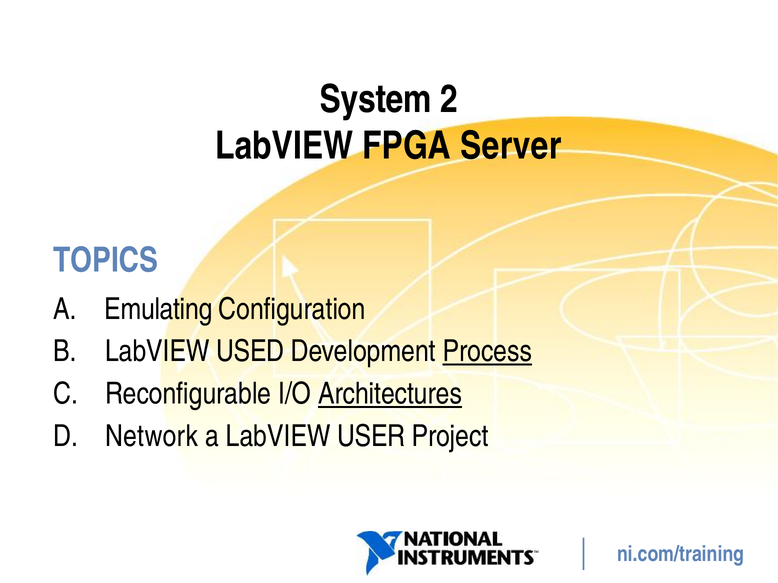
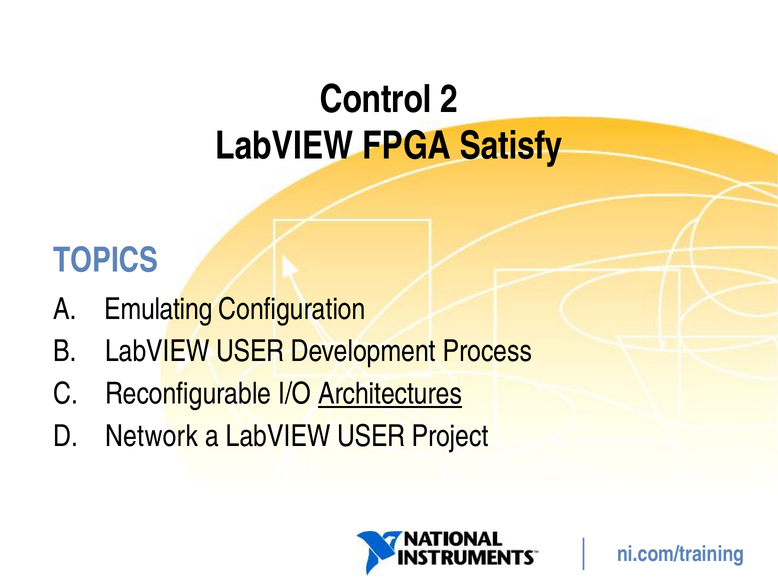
System: System -> Control (376, 99)
Server: Server -> Satisfy (511, 146)
USED: USED -> USER (250, 352)
Process underline: present -> none (487, 352)
